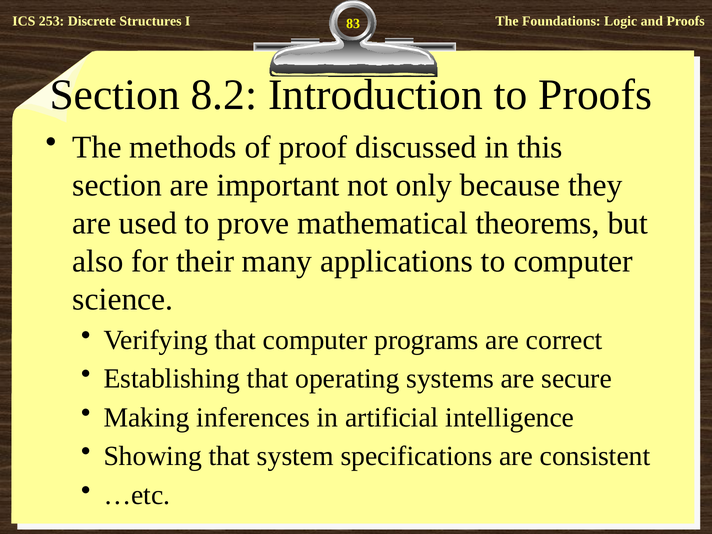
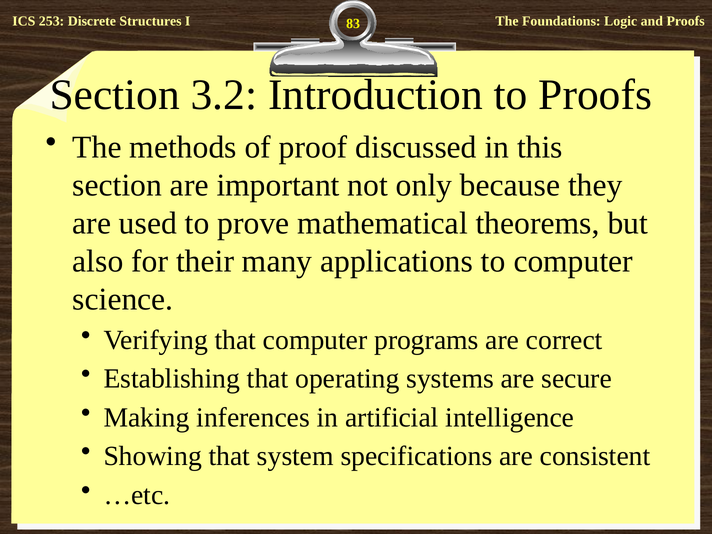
8.2: 8.2 -> 3.2 (224, 95)
